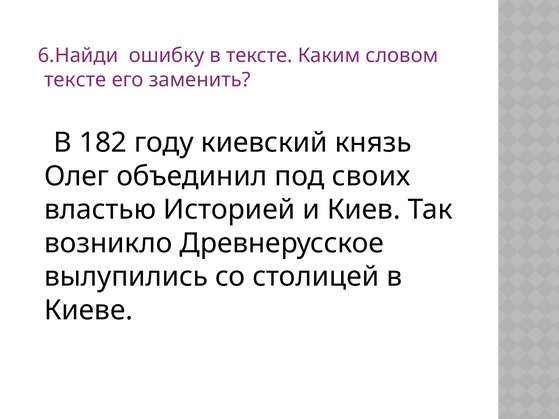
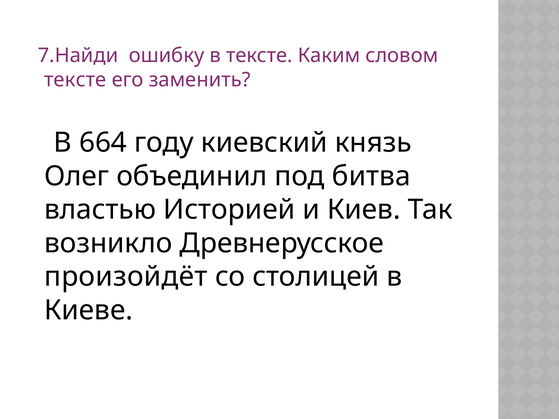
6.Найди: 6.Найди -> 7.Найди (78, 56)
182: 182 -> 664 (103, 143)
своих: своих -> битва (371, 176)
вылупились: вылупились -> произойдёт (126, 277)
